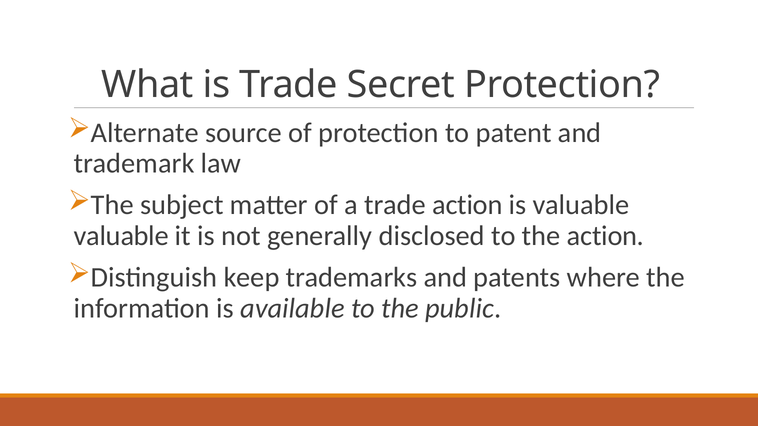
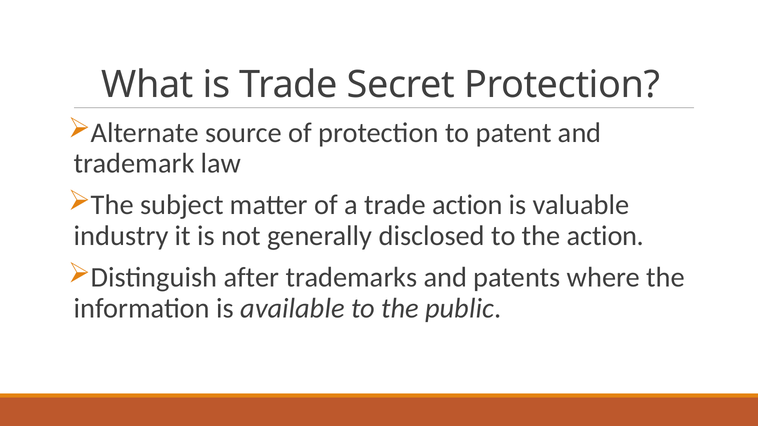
valuable: valuable -> industry (121, 236)
keep: keep -> after (251, 278)
